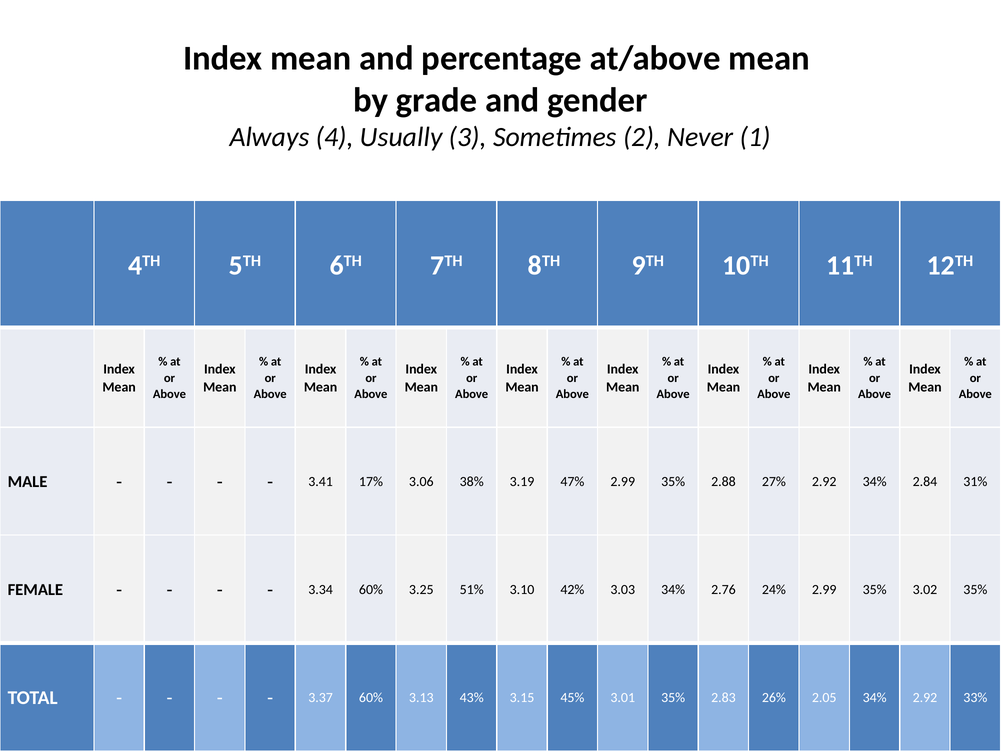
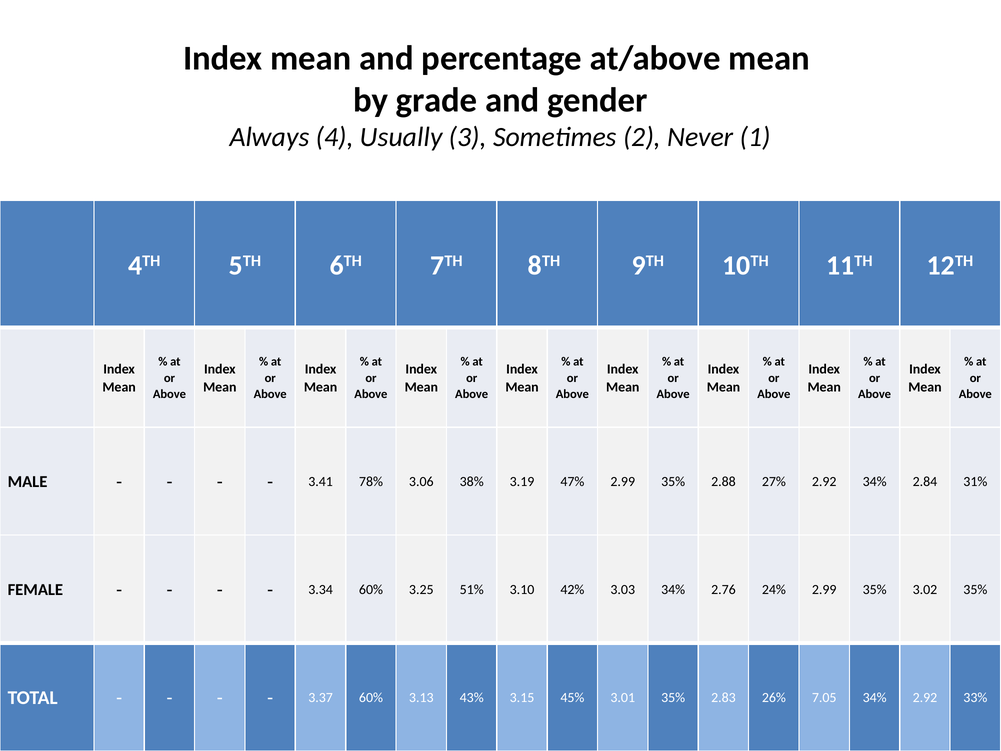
17%: 17% -> 78% (371, 482)
2.05: 2.05 -> 7.05 (824, 697)
